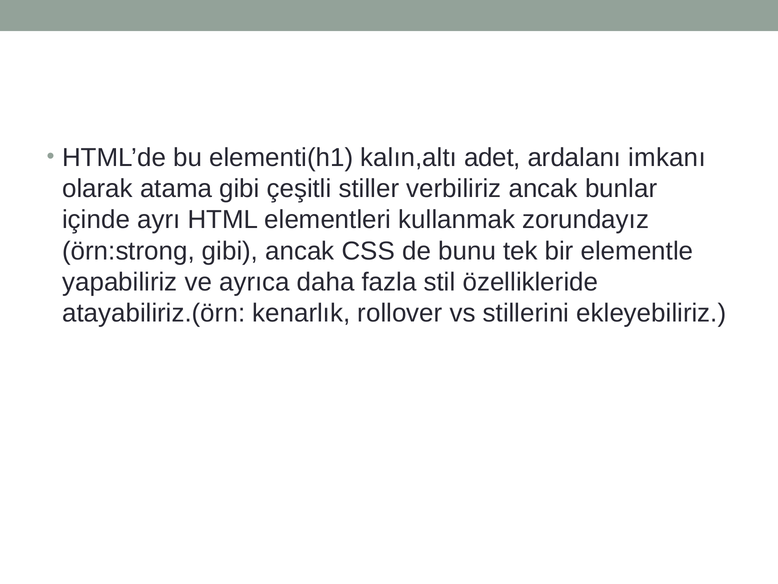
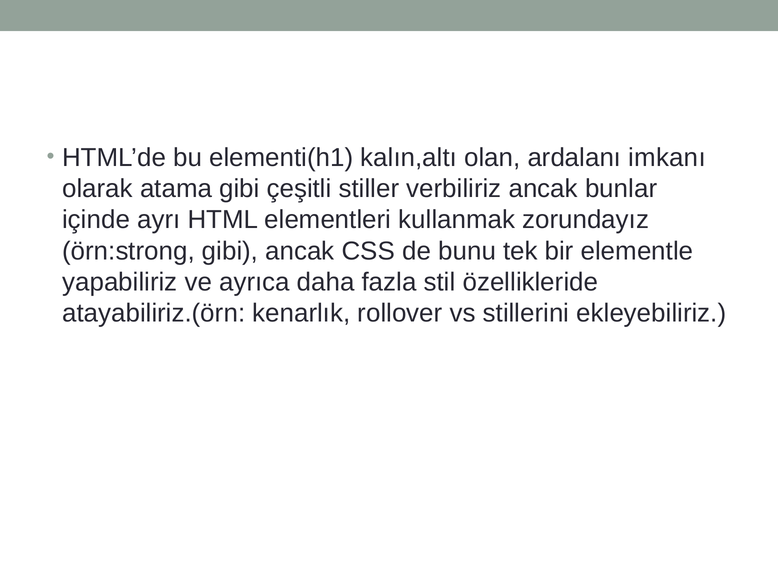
adet: adet -> olan (492, 157)
